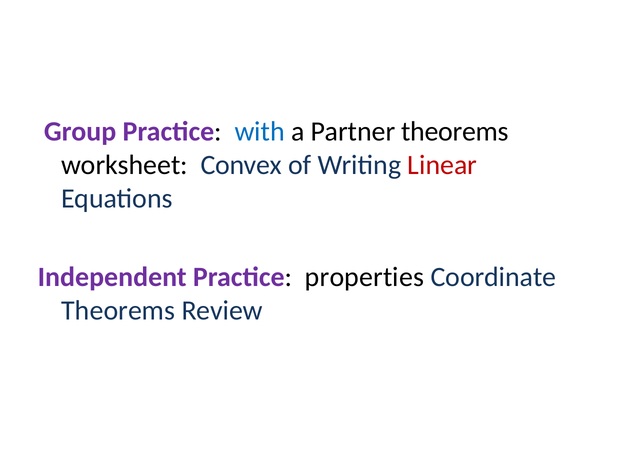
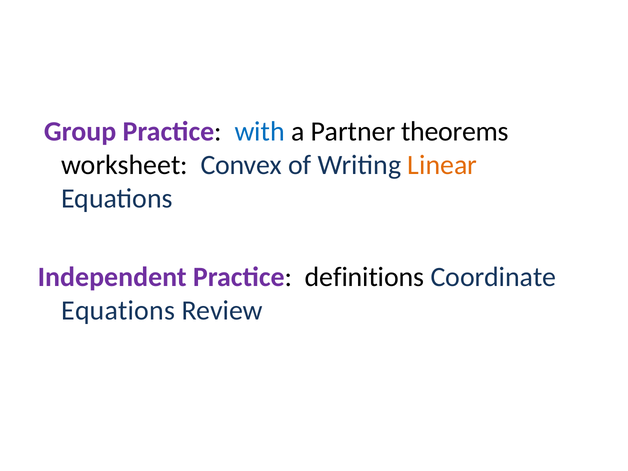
Linear colour: red -> orange (442, 165)
properties: properties -> definitions (365, 277)
Theorems: Theorems -> Equations (118, 310)
